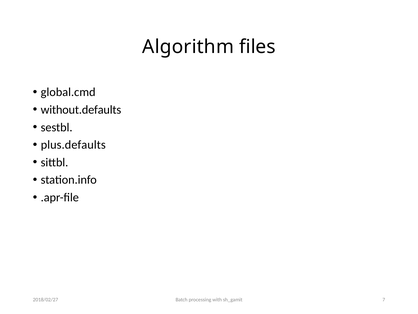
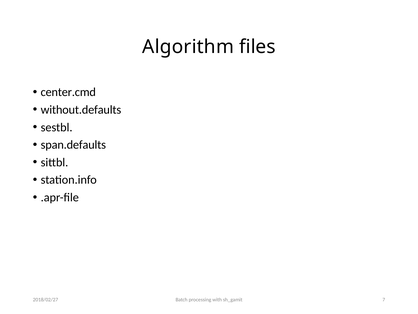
global.cmd: global.cmd -> center.cmd (68, 92)
plus.defaults: plus.defaults -> span.defaults (73, 145)
